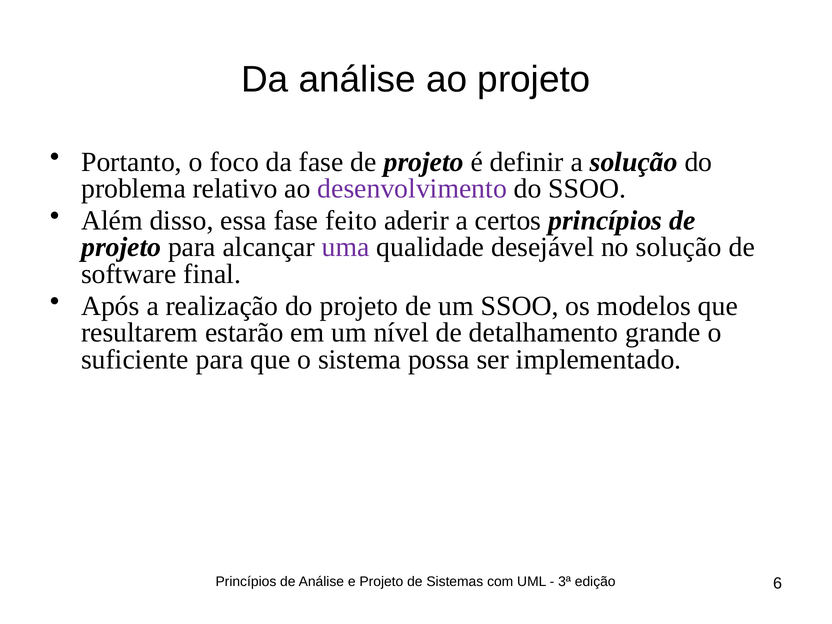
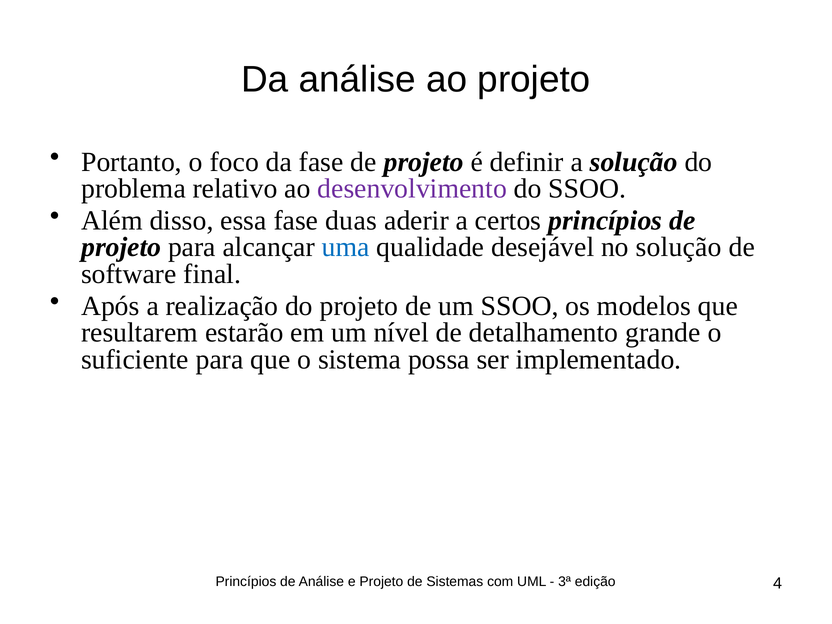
feito: feito -> duas (351, 221)
uma colour: purple -> blue (346, 247)
6: 6 -> 4 (778, 583)
